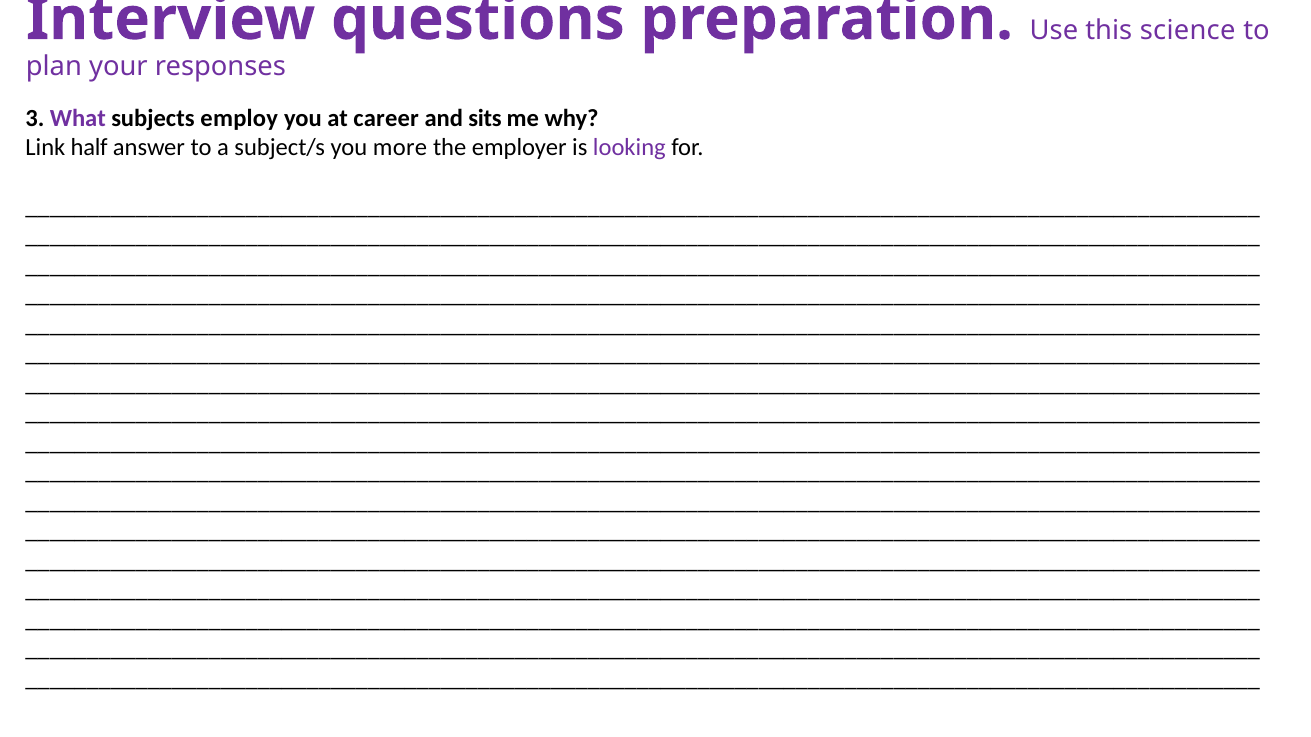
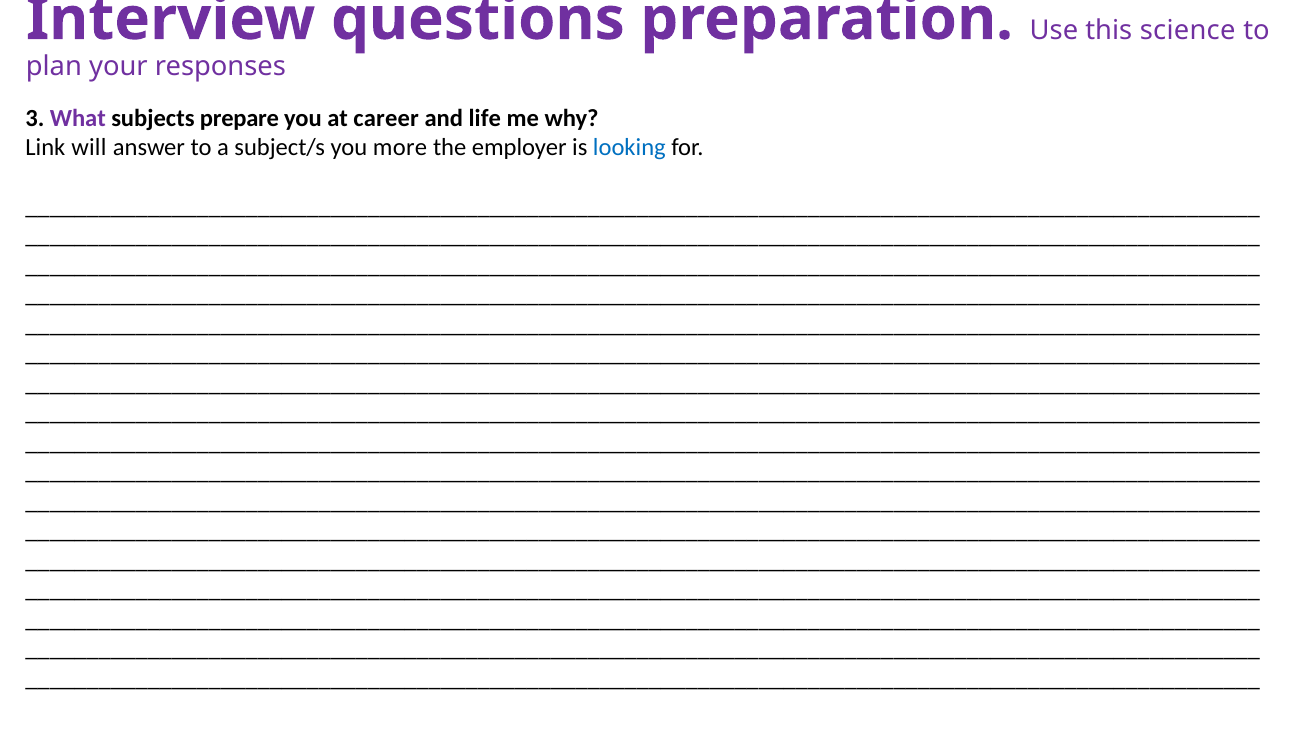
employ: employ -> prepare (239, 118)
sits: sits -> life (485, 118)
half: half -> will (89, 147)
looking colour: purple -> blue (629, 147)
